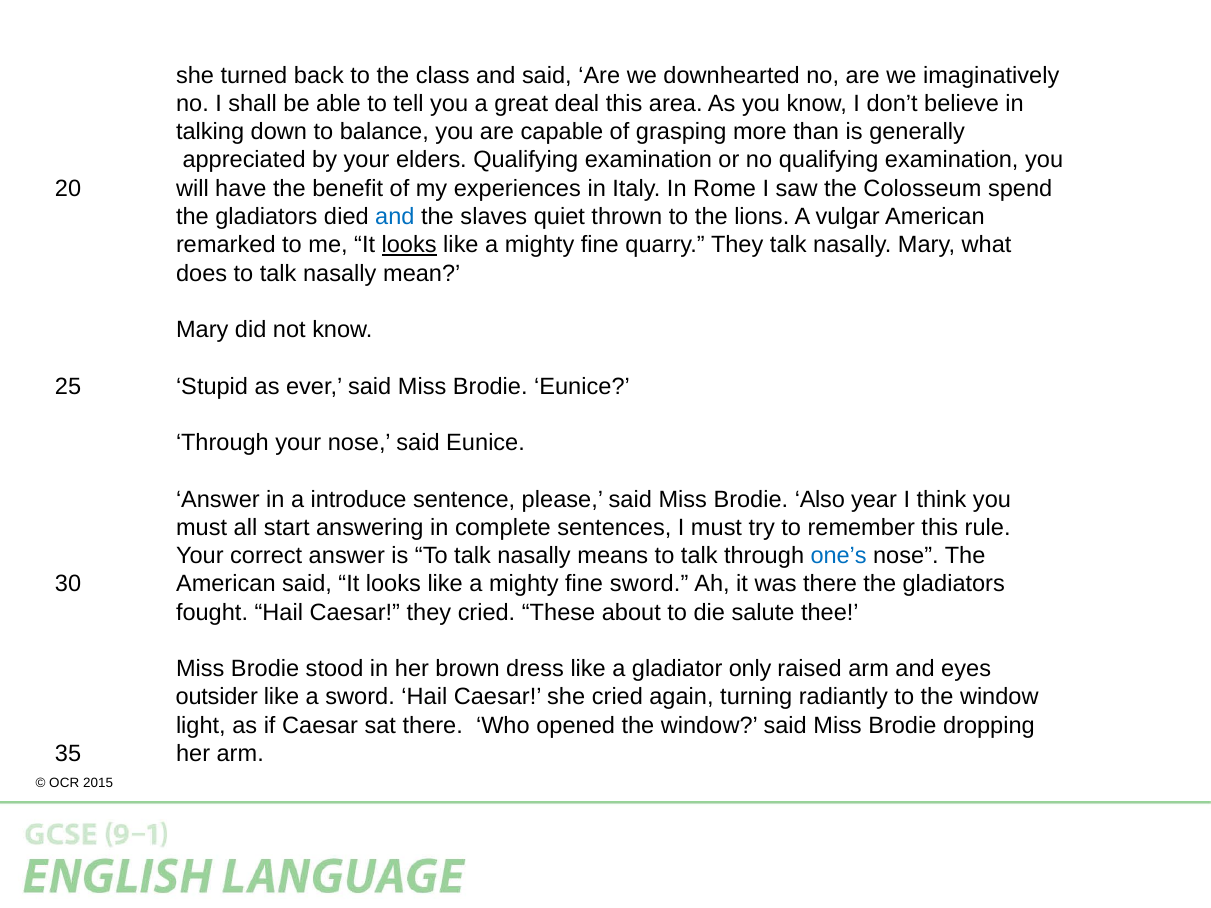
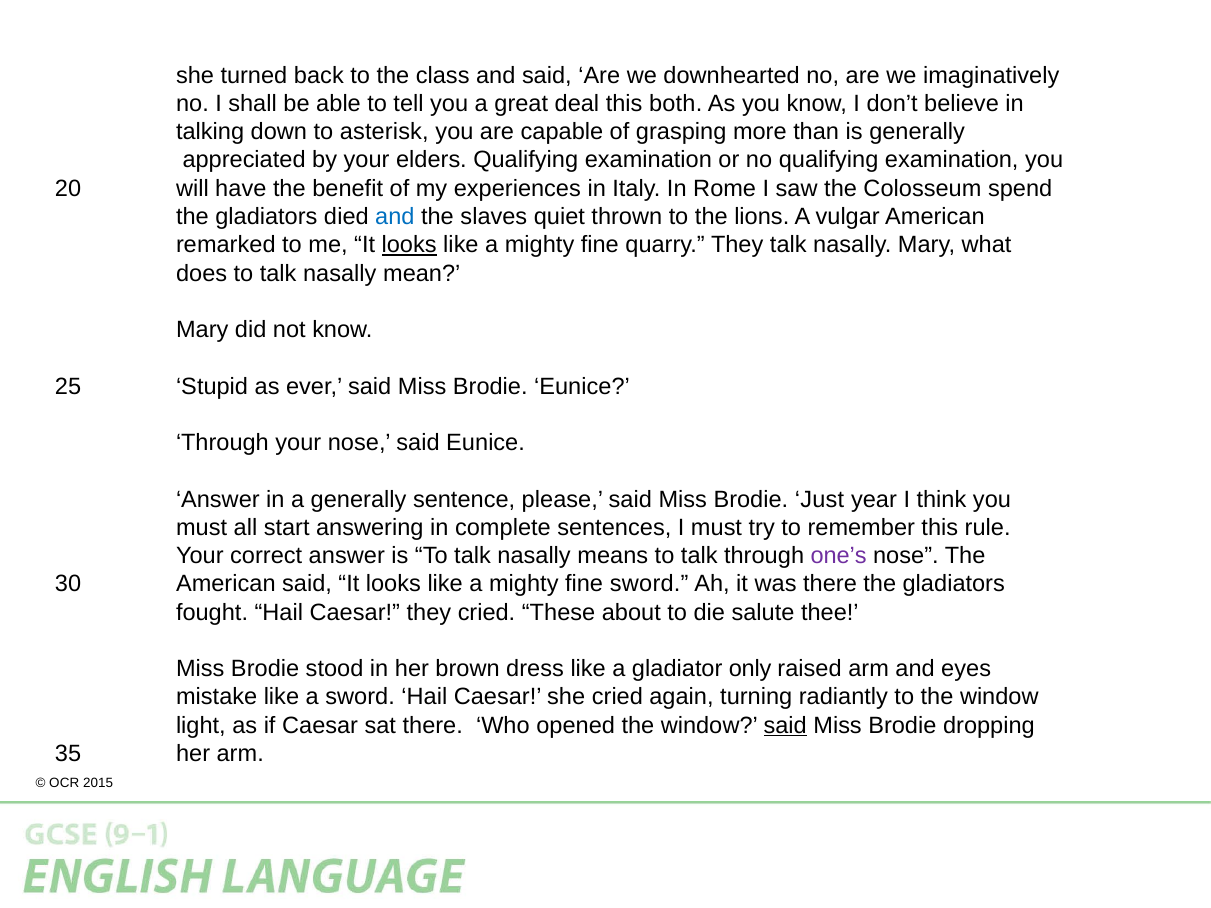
area: area -> both (676, 104)
balance: balance -> asterisk (384, 132)
a introduce: introduce -> generally (359, 500)
Also: Also -> Just (820, 500)
one’s colour: blue -> purple (839, 556)
outsider: outsider -> mistake (217, 697)
said underline: none -> present (785, 726)
